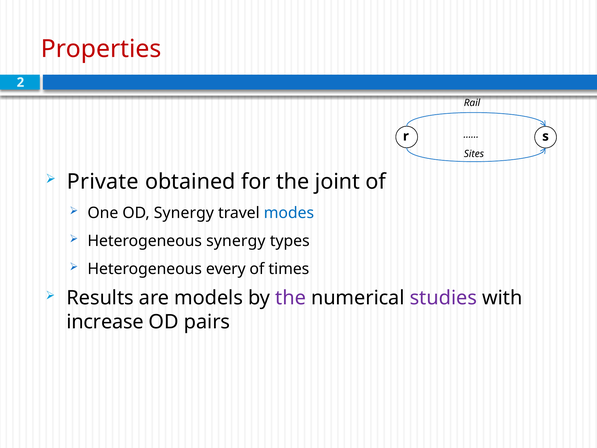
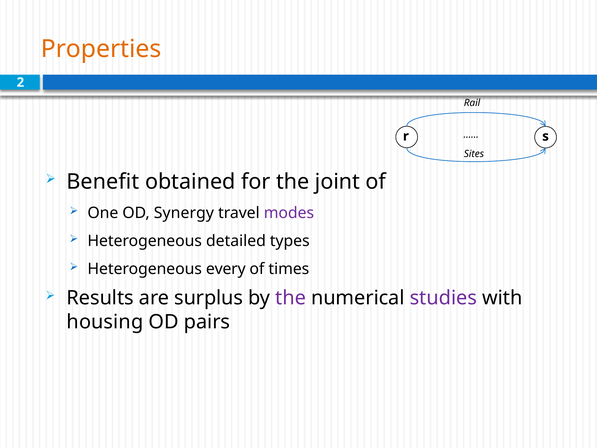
Properties colour: red -> orange (101, 49)
Private: Private -> Benefit (103, 182)
modes colour: blue -> purple (289, 213)
Heterogeneous synergy: synergy -> detailed (236, 241)
models: models -> surplus (209, 298)
increase: increase -> housing (105, 322)
